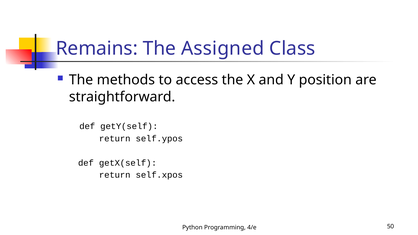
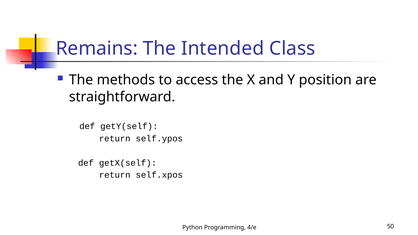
Assigned: Assigned -> Intended (223, 49)
